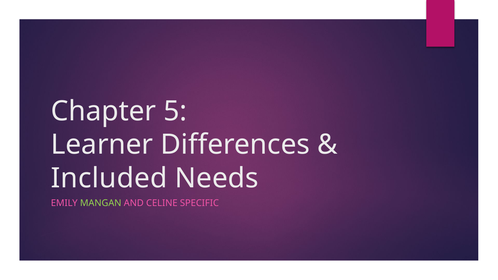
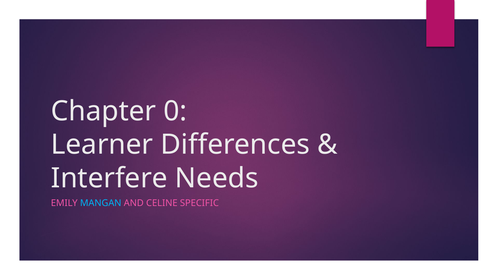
5: 5 -> 0 (175, 111)
Included: Included -> Interfere (109, 178)
MANGAN colour: light green -> light blue (101, 203)
